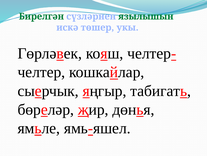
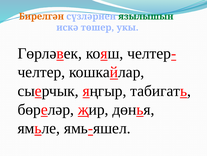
Бирелгән colour: green -> orange (41, 16)
